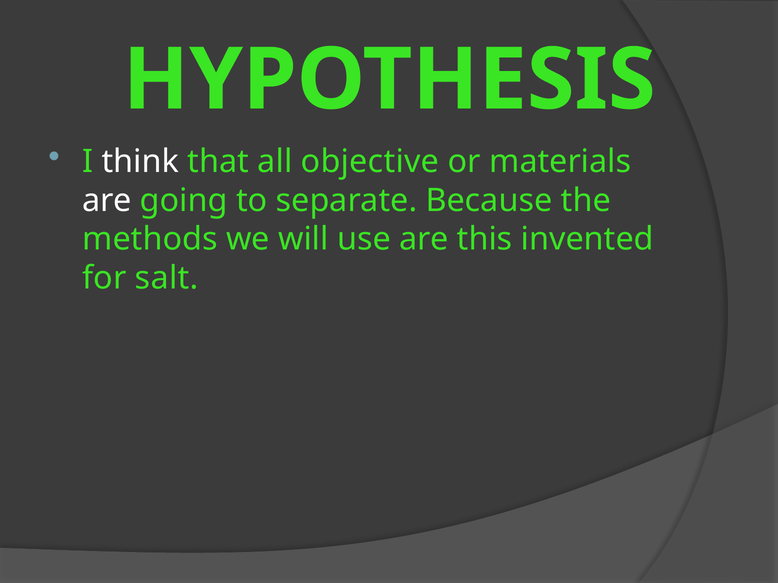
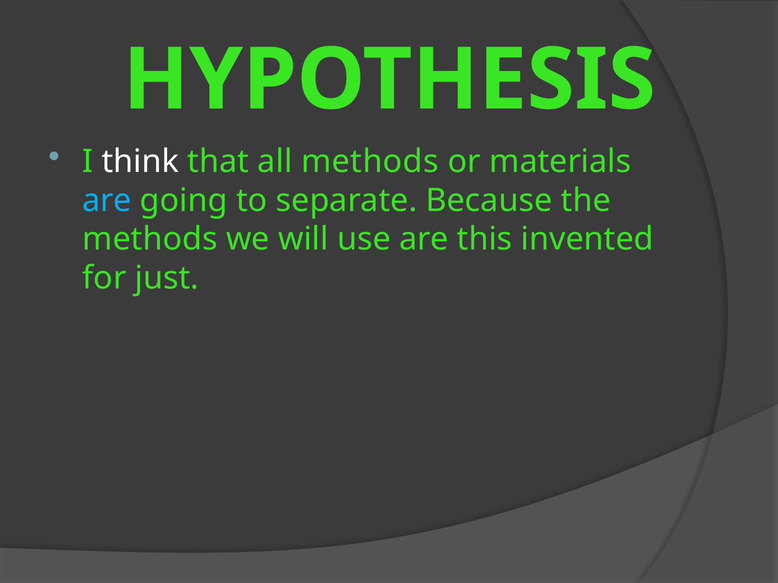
all objective: objective -> methods (370, 162)
are colour: white -> light blue (107, 201)
salt: salt -> just (167, 278)
